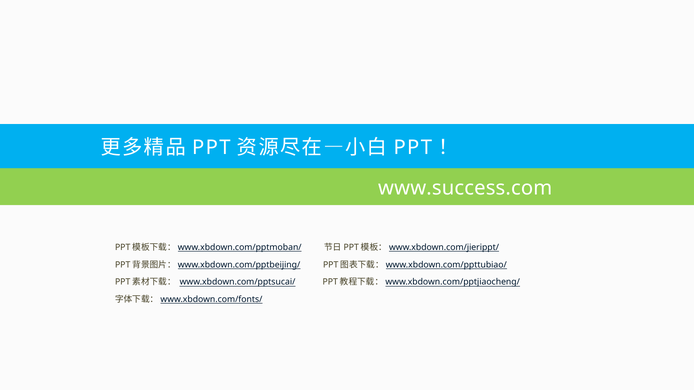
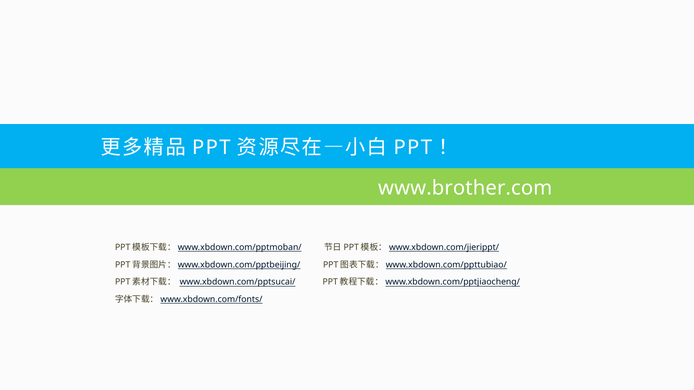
www.success.com: www.success.com -> www.brother.com (465, 188)
